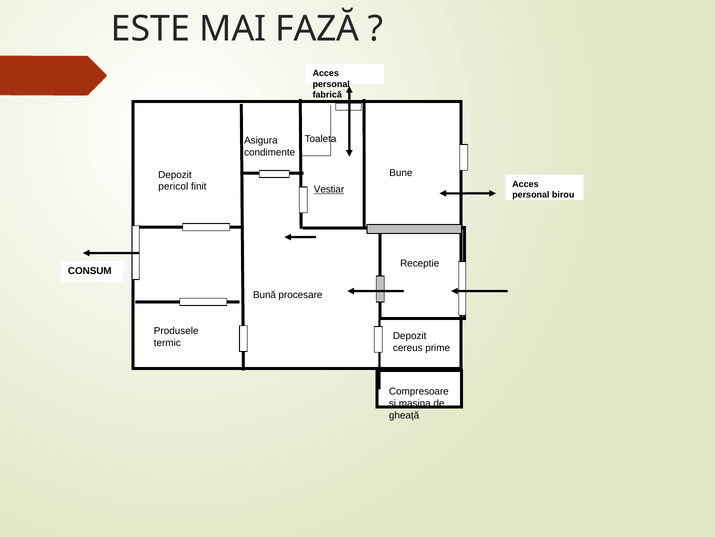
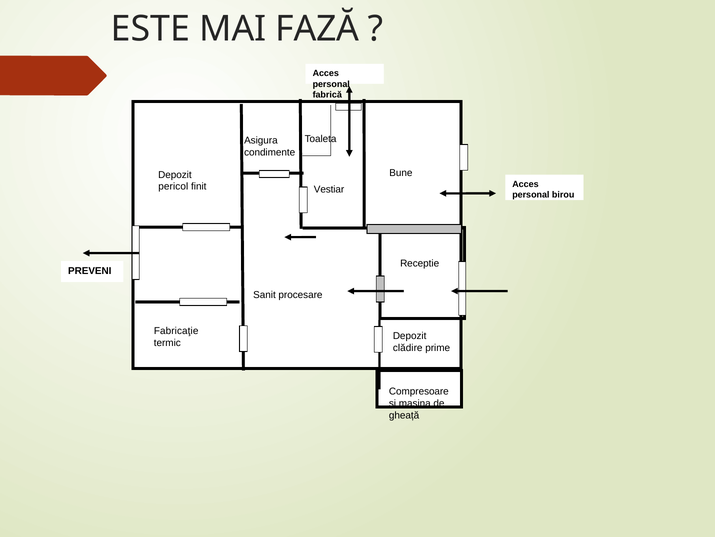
Vestiar underline: present -> none (329, 189)
CONSUM: CONSUM -> PREVENI (90, 271)
Bună: Bună -> Sanit (264, 294)
Produsele: Produsele -> Fabricaţie (176, 331)
cereus: cereus -> clădire (408, 347)
